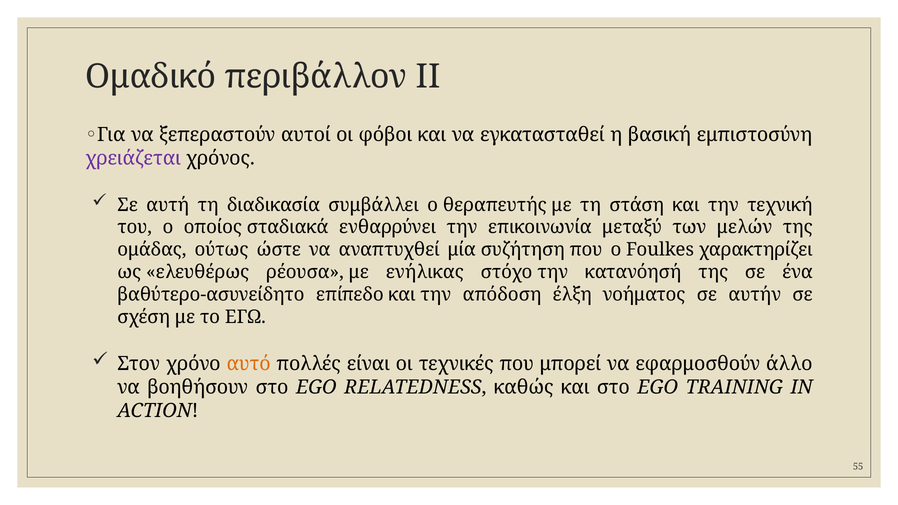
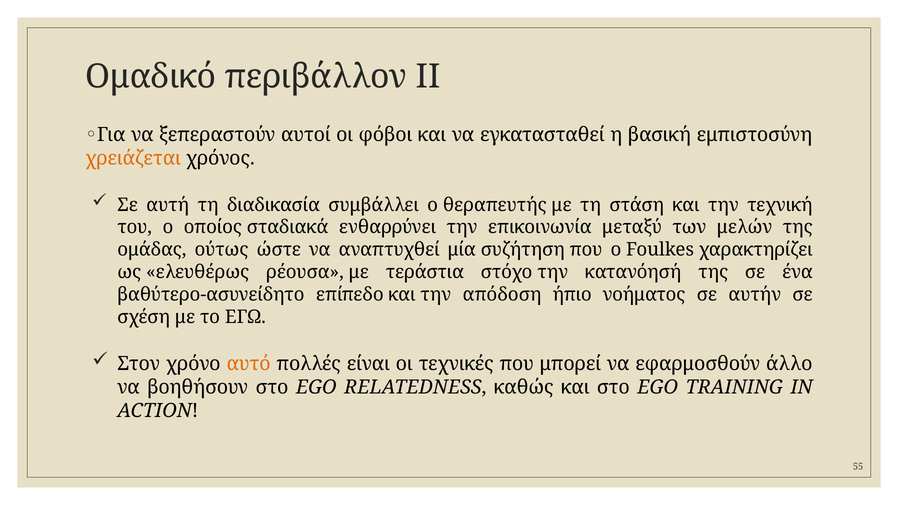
χρειάζεται colour: purple -> orange (133, 158)
ενήλικας: ενήλικας -> τεράστια (425, 272)
έλξη: έλξη -> ήπιο (572, 295)
